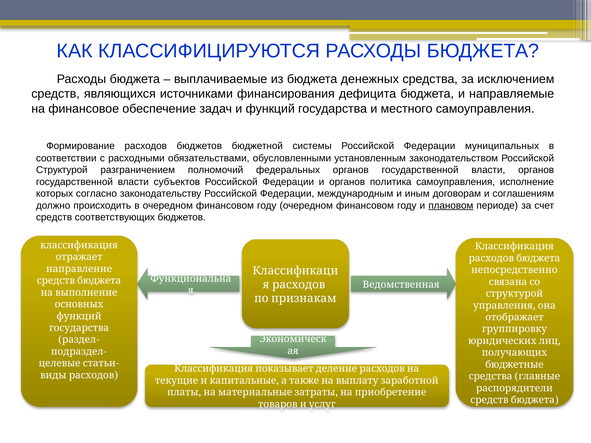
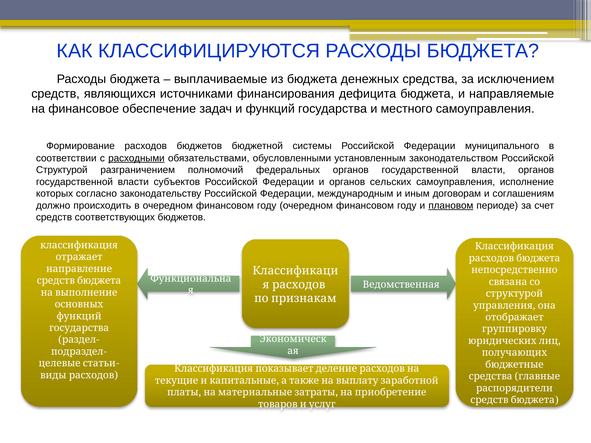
муниципальных: муниципальных -> муниципального (502, 146)
расходными underline: none -> present (136, 158)
политика: политика -> сельских (391, 182)
